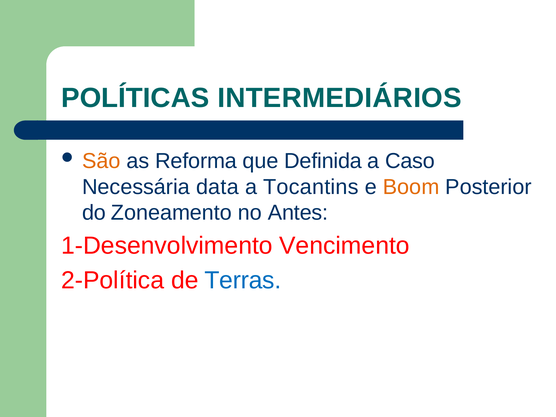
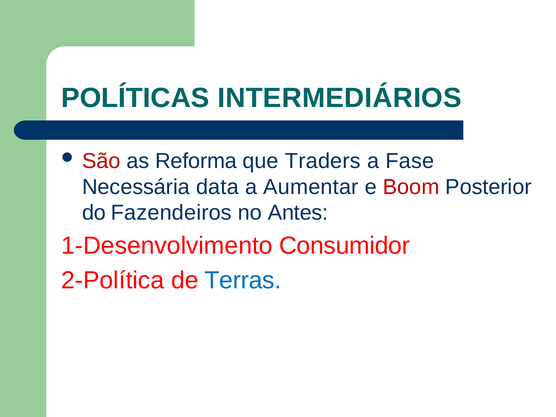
São colour: orange -> red (101, 161)
Definida: Definida -> Traders (323, 161)
Caso: Caso -> Fase (410, 161)
Tocantins: Tocantins -> Aumentar (311, 187)
Boom colour: orange -> red (411, 187)
Zoneamento: Zoneamento -> Fazendeiros (171, 213)
Vencimento: Vencimento -> Consumidor (345, 246)
